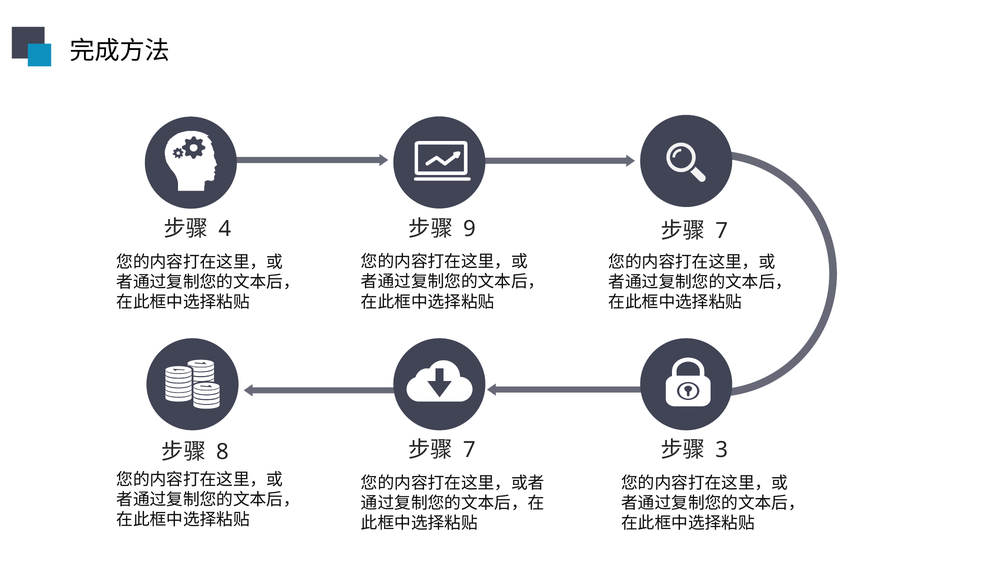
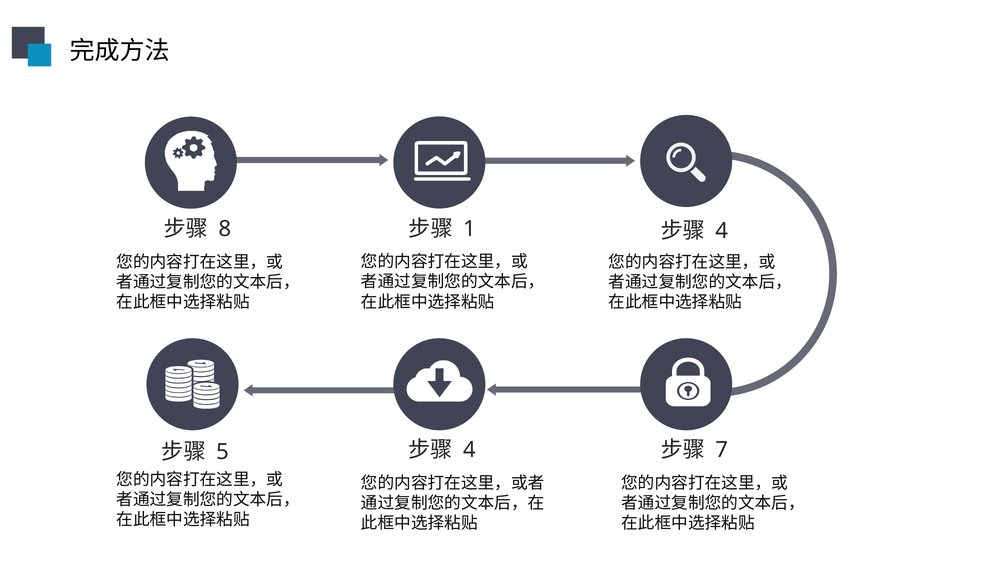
4: 4 -> 8 (225, 229)
9: 9 -> 1 (469, 229)
7: 7 -> 4 (722, 231)
7: 7 -> 4 (469, 450)
3: 3 -> 7 (722, 450)
8: 8 -> 5 (222, 452)
